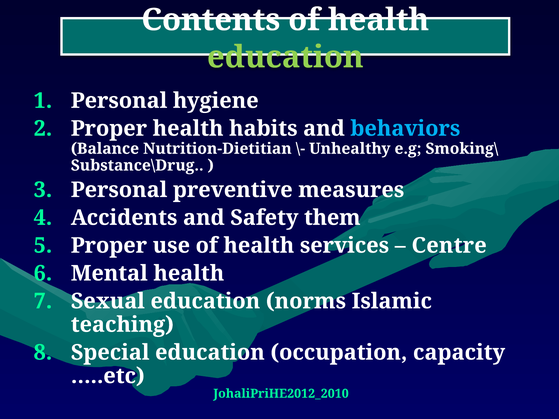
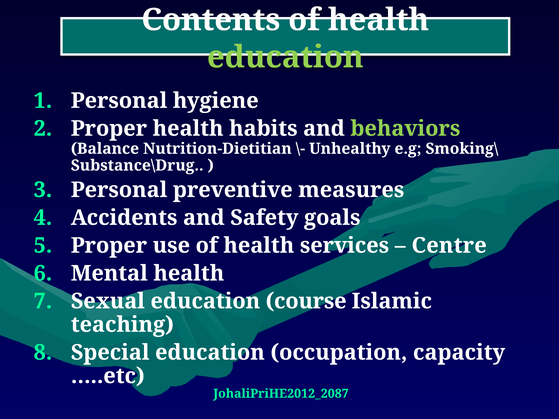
behaviors colour: light blue -> light green (405, 129)
them: them -> goals (332, 218)
norms: norms -> course (306, 301)
JohaliPriHE2012_2010: JohaliPriHE2012_2010 -> JohaliPriHE2012_2087 (281, 394)
